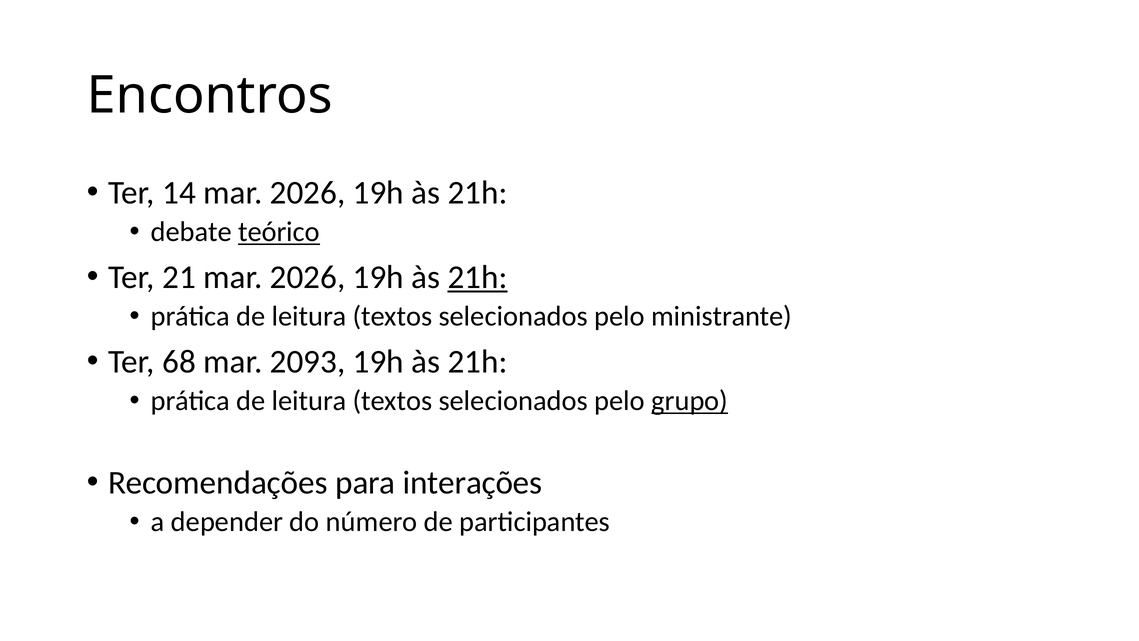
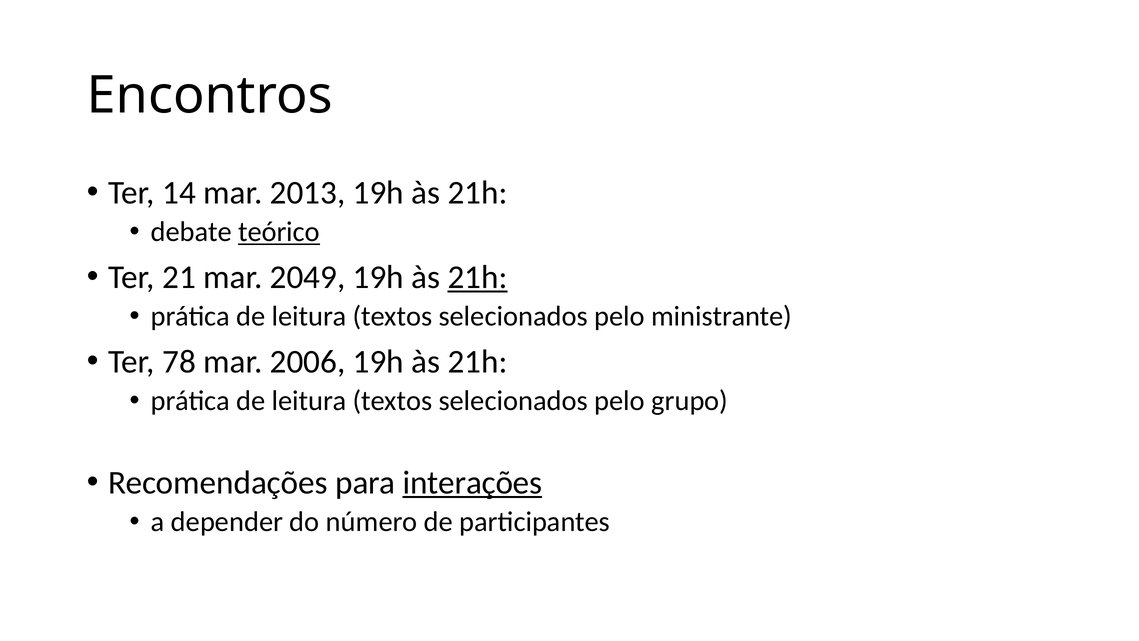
14 mar 2026: 2026 -> 2013 (308, 193)
21 mar 2026: 2026 -> 2049 (308, 277)
68: 68 -> 78 (179, 361)
2093: 2093 -> 2006 (308, 361)
grupo underline: present -> none (690, 401)
interações underline: none -> present (472, 482)
